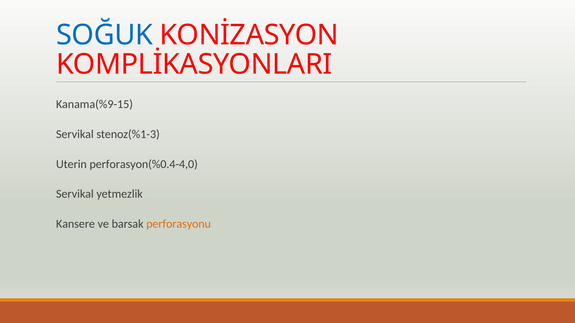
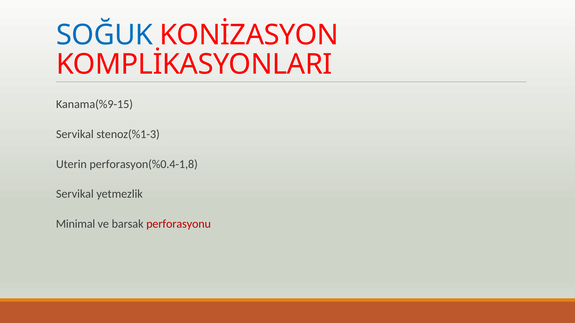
perforasyon(%0.4-4,0: perforasyon(%0.4-4,0 -> perforasyon(%0.4-1,8 (144, 164)
Kansere: Kansere -> Minimal (76, 224)
perforasyonu colour: orange -> red (179, 224)
